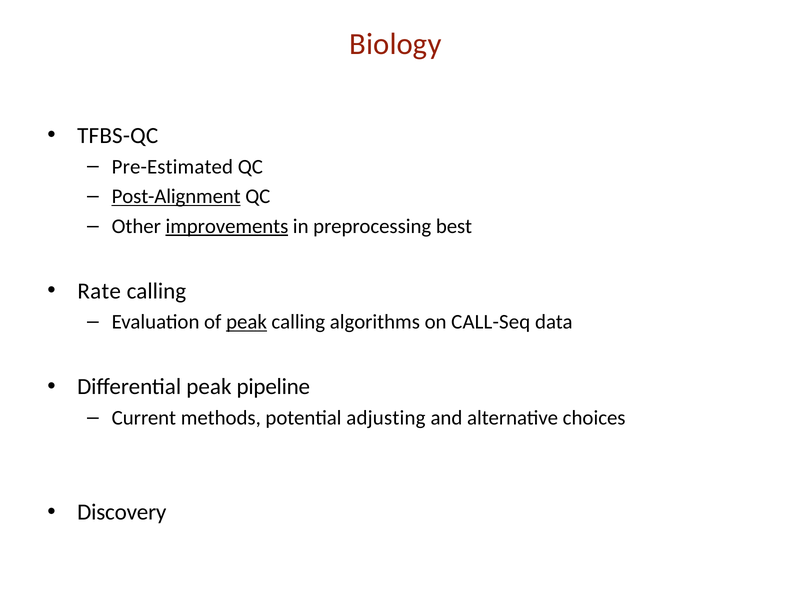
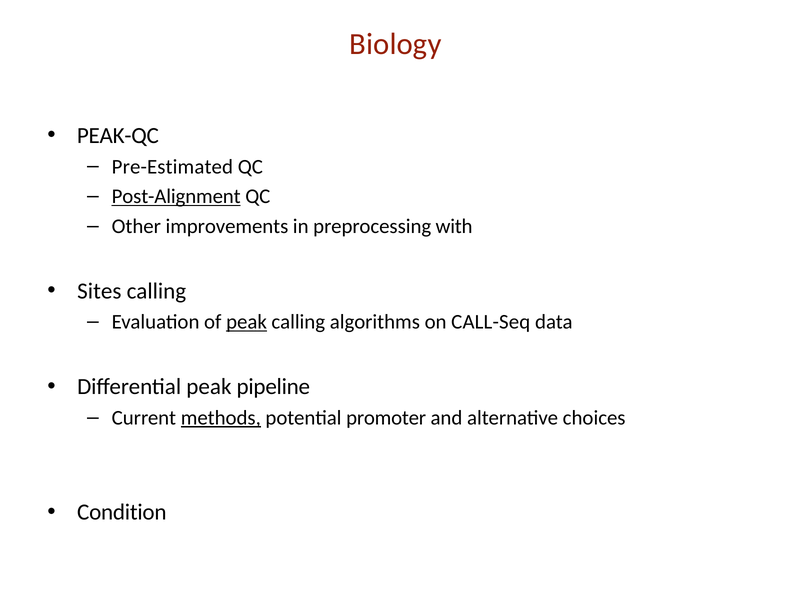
TFBS-QC: TFBS-QC -> PEAK-QC (118, 136)
improvements underline: present -> none (227, 226)
best: best -> with (454, 226)
Rate: Rate -> Sites (99, 291)
methods underline: none -> present (221, 418)
adjusting: adjusting -> promoter (386, 418)
Discovery: Discovery -> Condition (122, 513)
